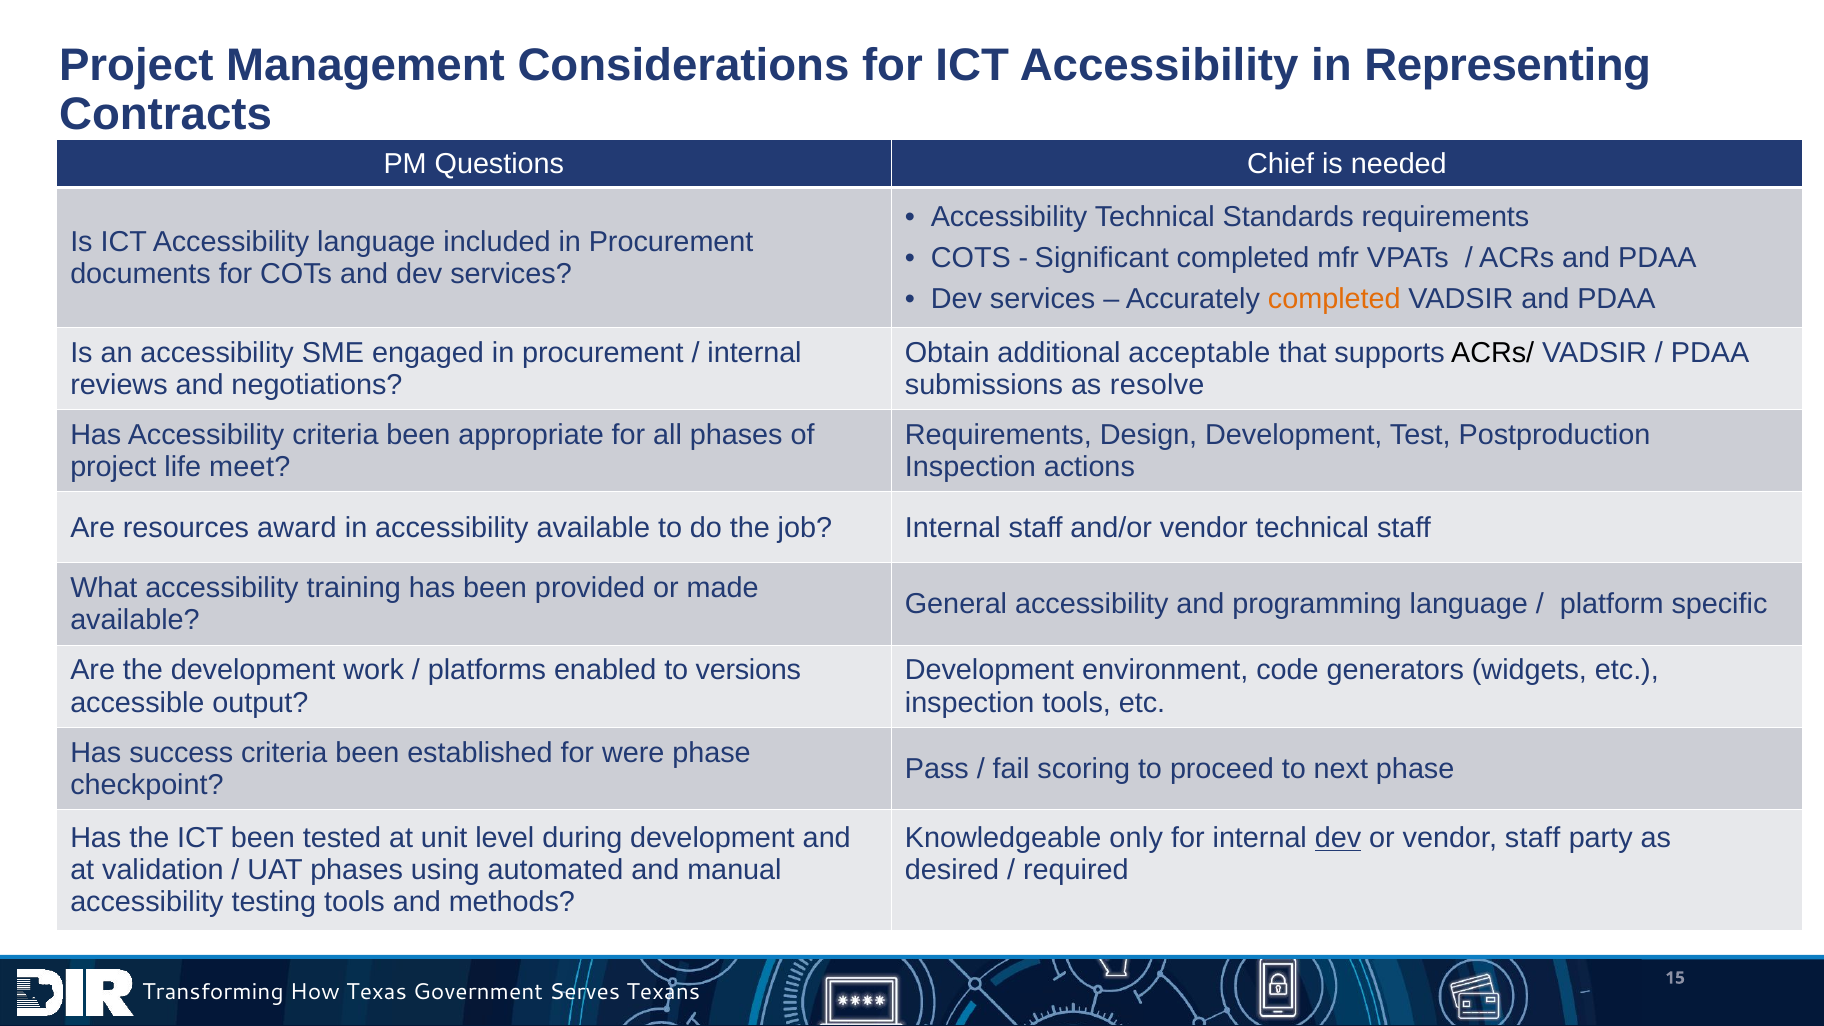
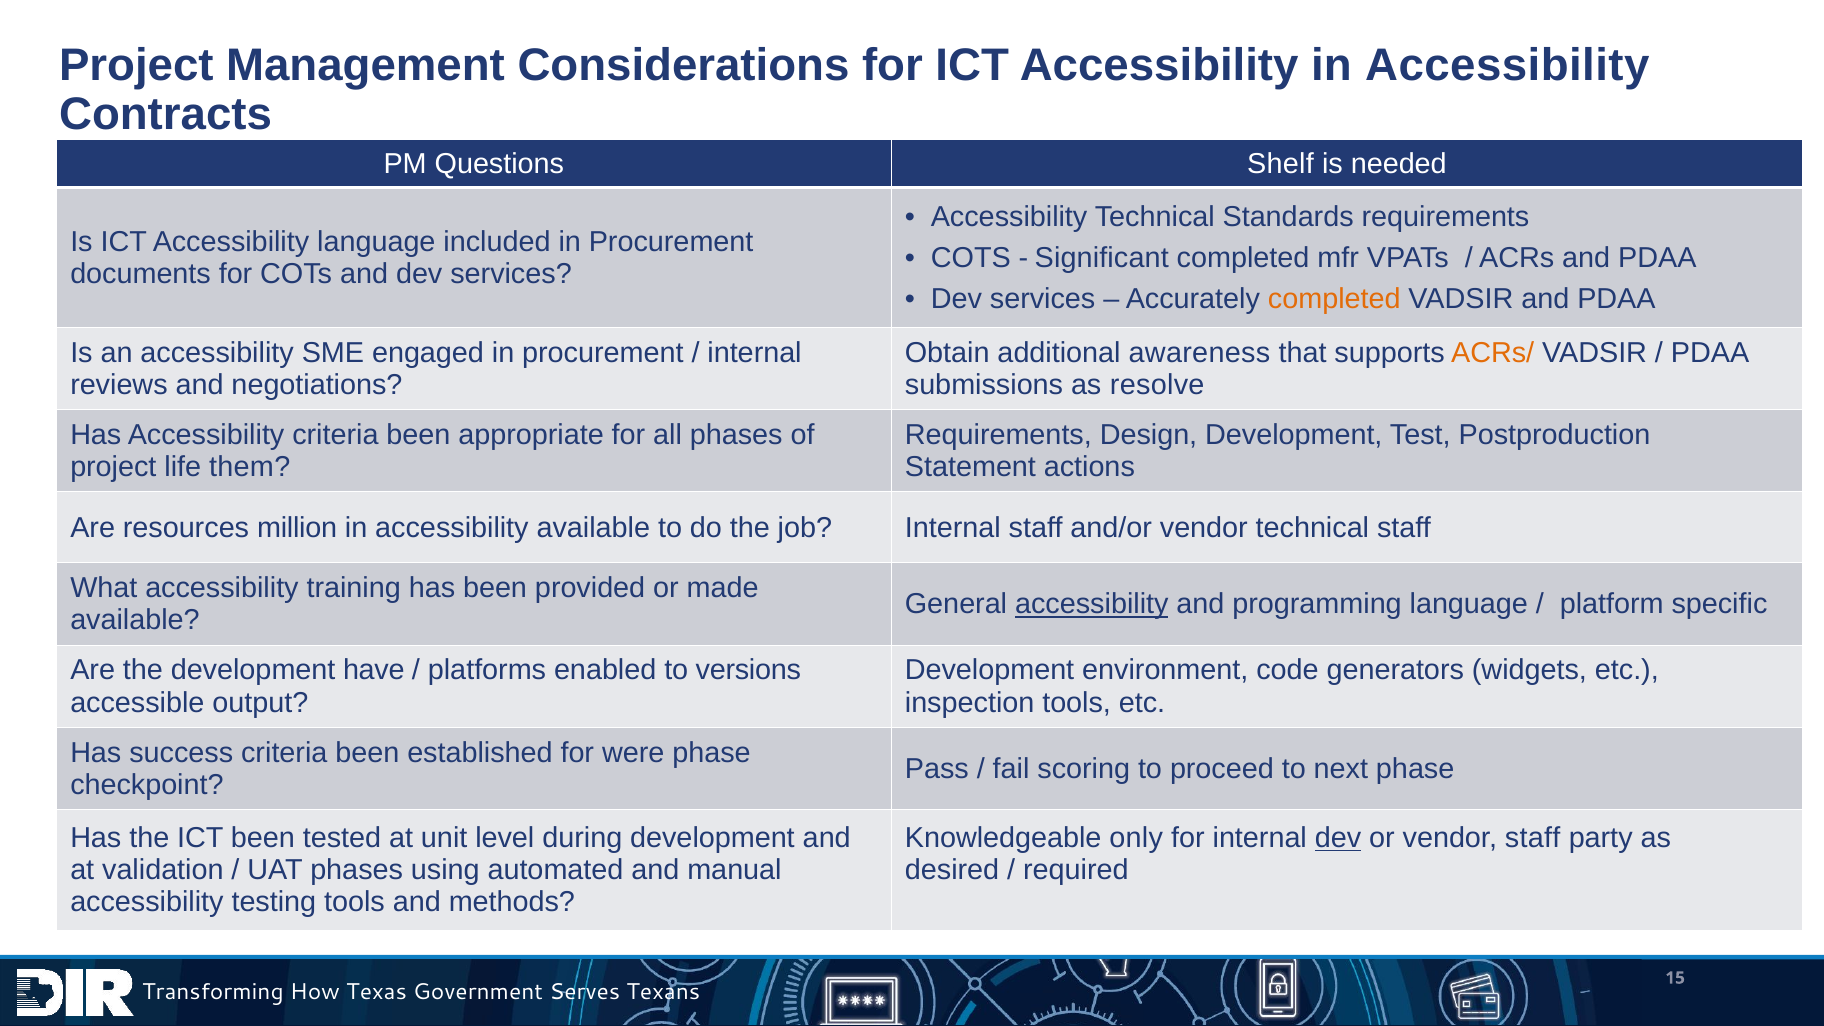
Accessibility in Representing: Representing -> Accessibility (1507, 66)
Chief: Chief -> Shelf (1280, 164)
acceptable: acceptable -> awareness (1199, 353)
ACRs/ colour: black -> orange (1493, 353)
meet: meet -> them (250, 467)
Inspection: Inspection -> Statement (970, 467)
award: award -> million (297, 528)
accessibility underline: none -> present (1092, 604)
work: work -> have (374, 671)
